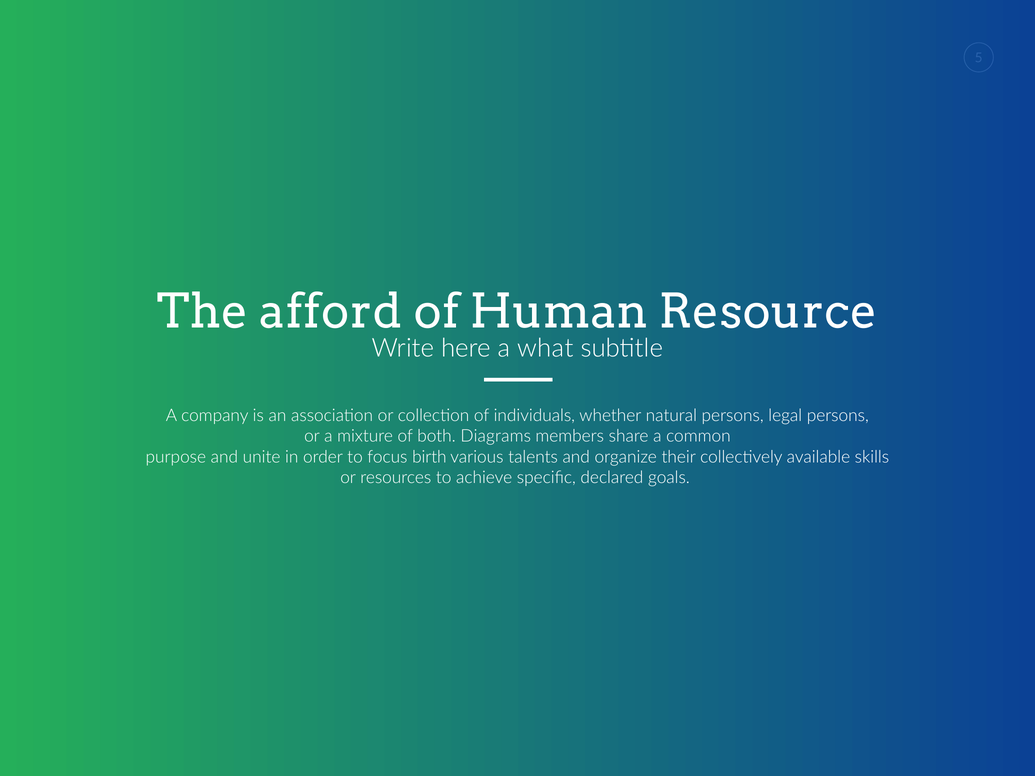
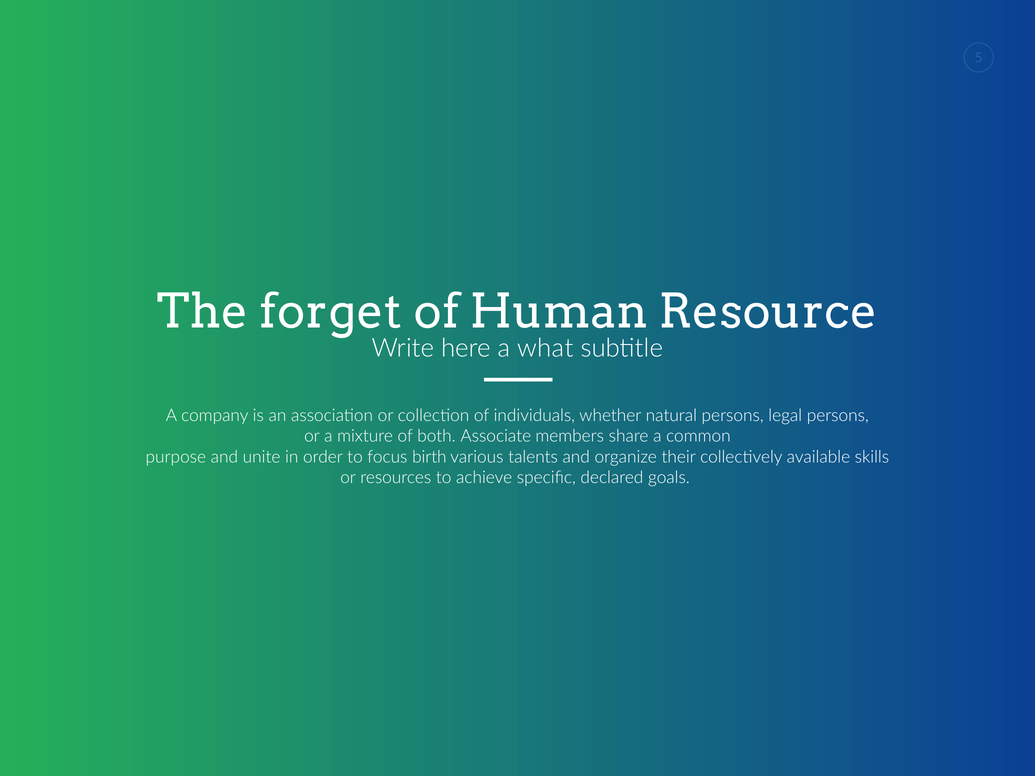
afford: afford -> forget (331, 312)
Diagrams: Diagrams -> Associate (496, 436)
